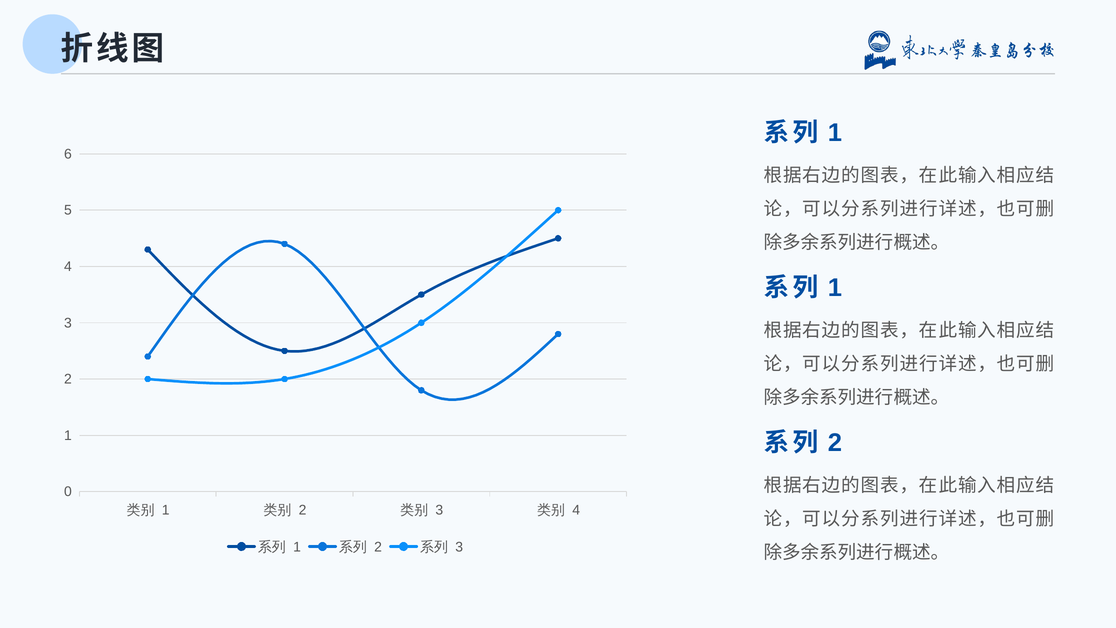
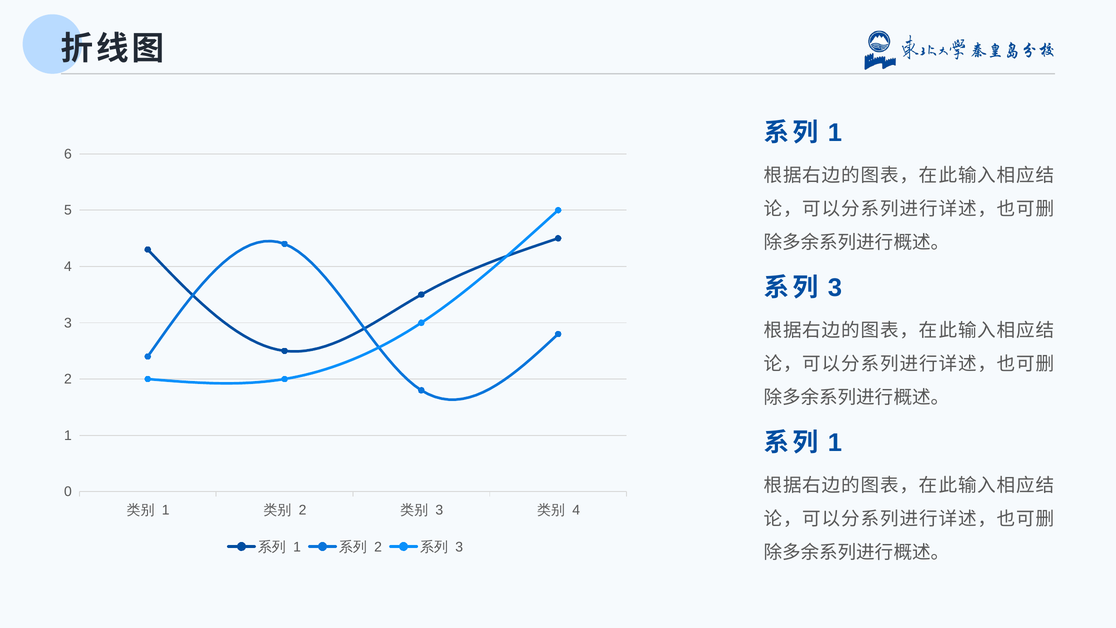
1: 1 -> 3 (835, 288)
2: 2 -> 1 (835, 442)
